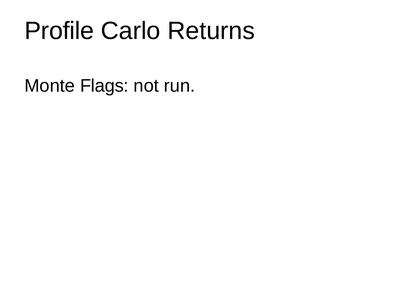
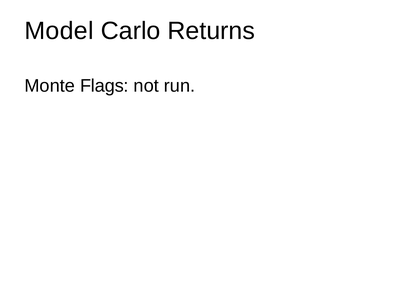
Profile: Profile -> Model (59, 31)
